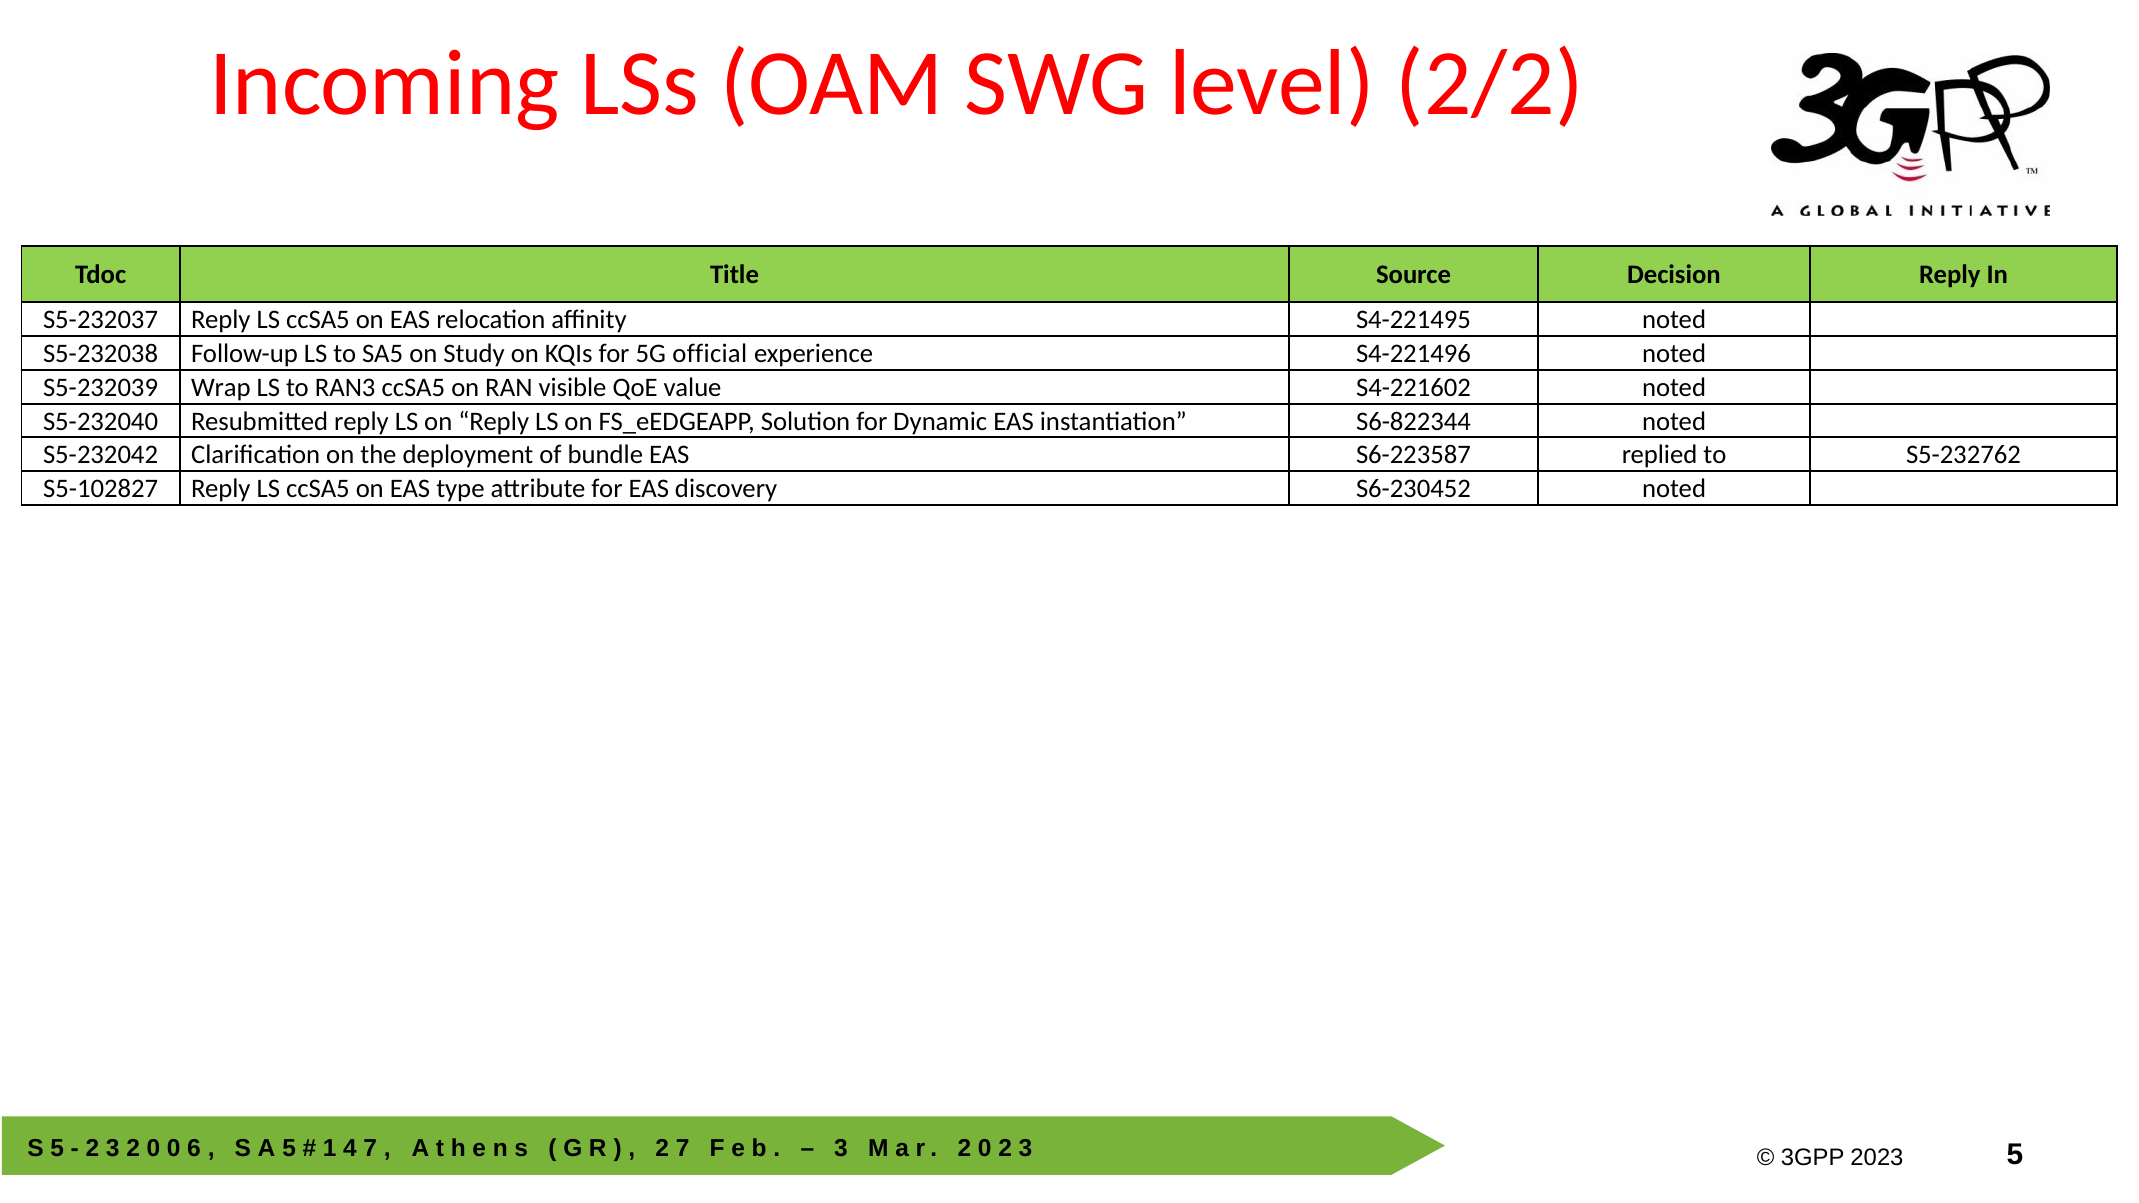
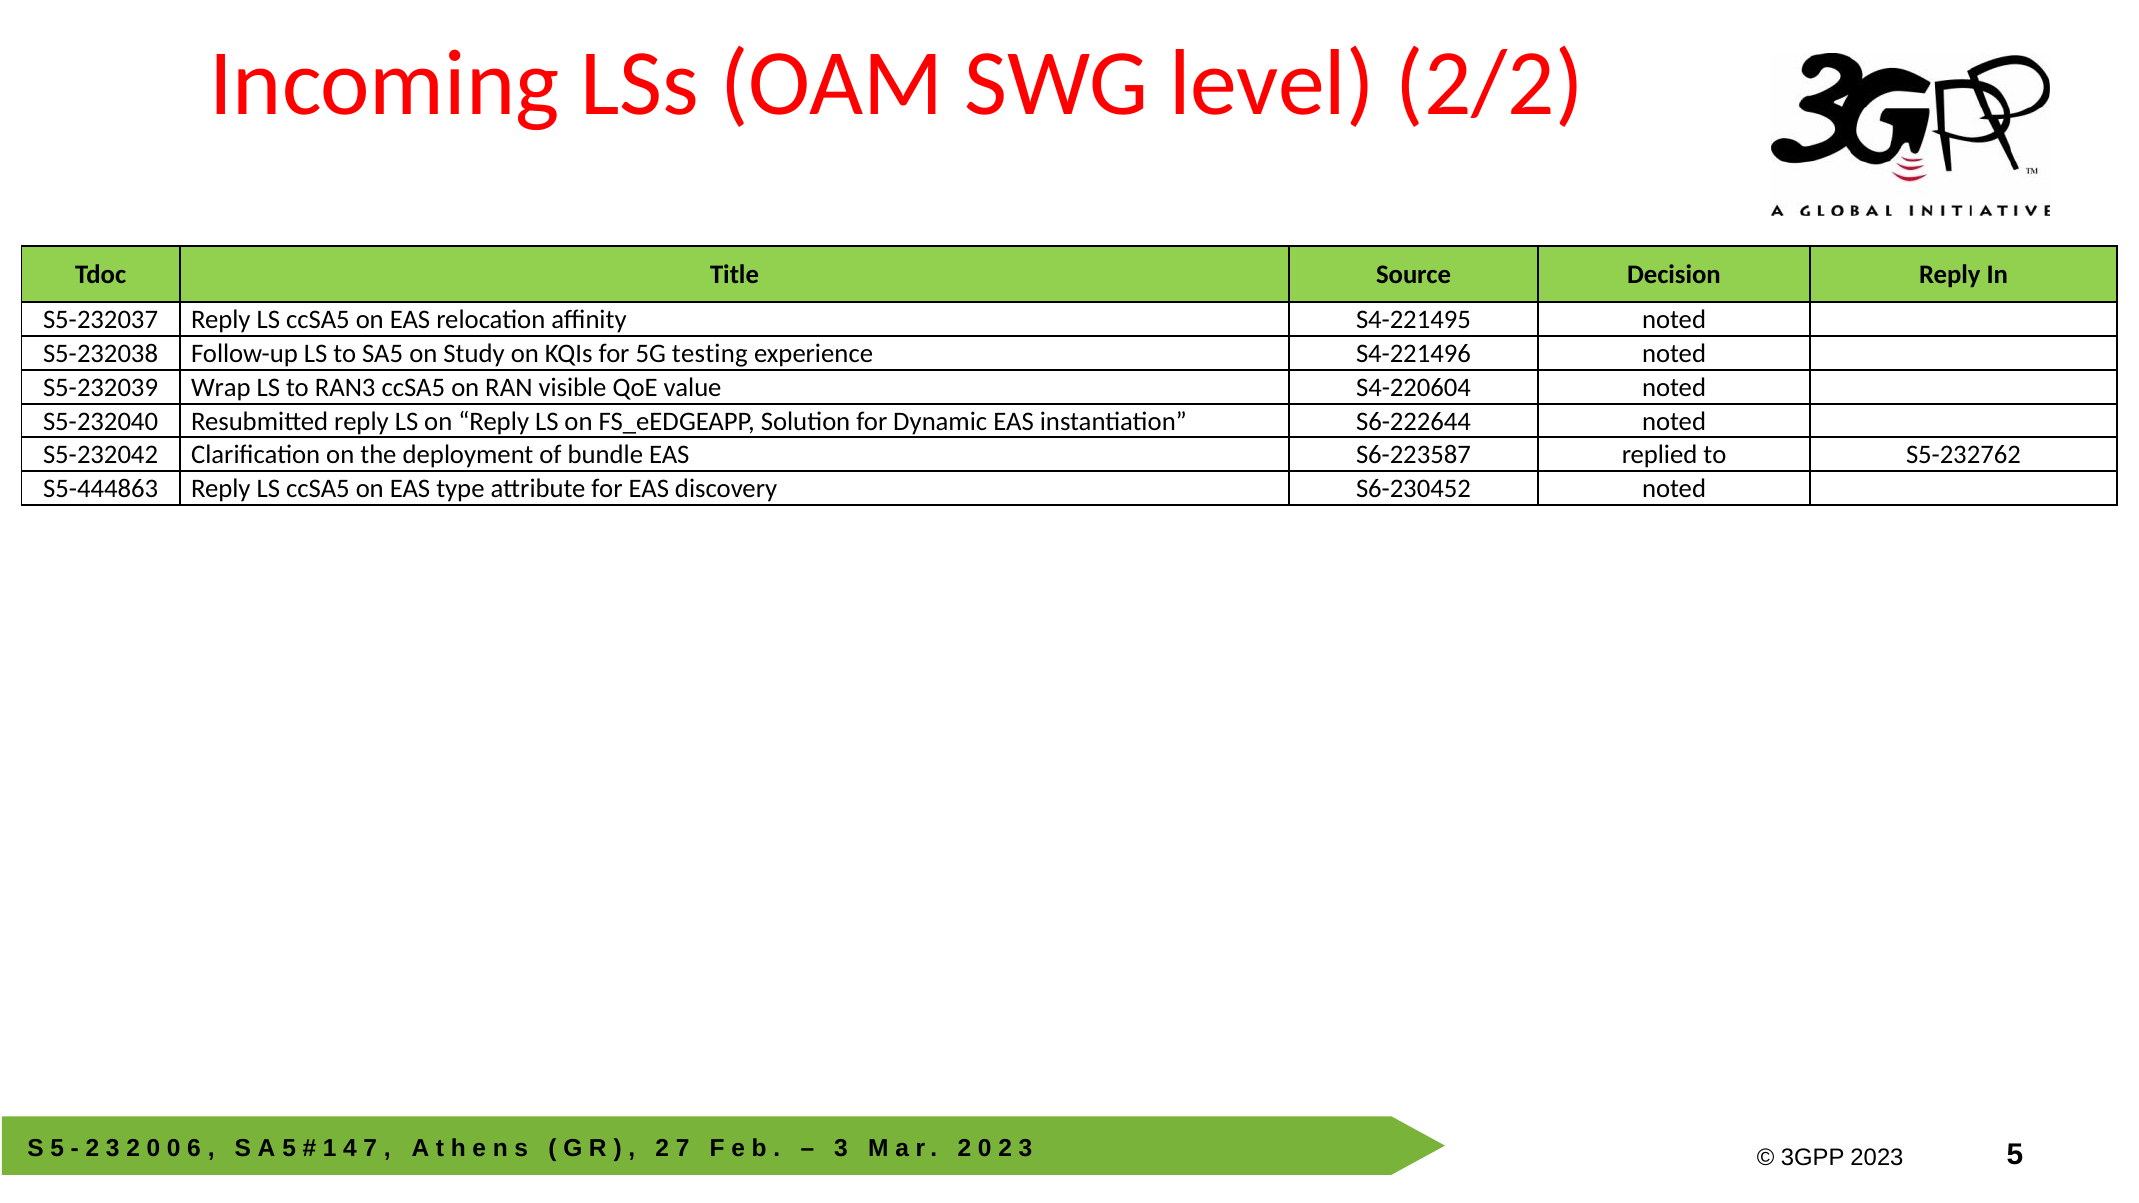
official: official -> testing (710, 354)
S4-221602: S4-221602 -> S4-220604 (1413, 388)
S6-822344: S6-822344 -> S6-222644 (1413, 421)
S5-102827: S5-102827 -> S5-444863 (101, 489)
